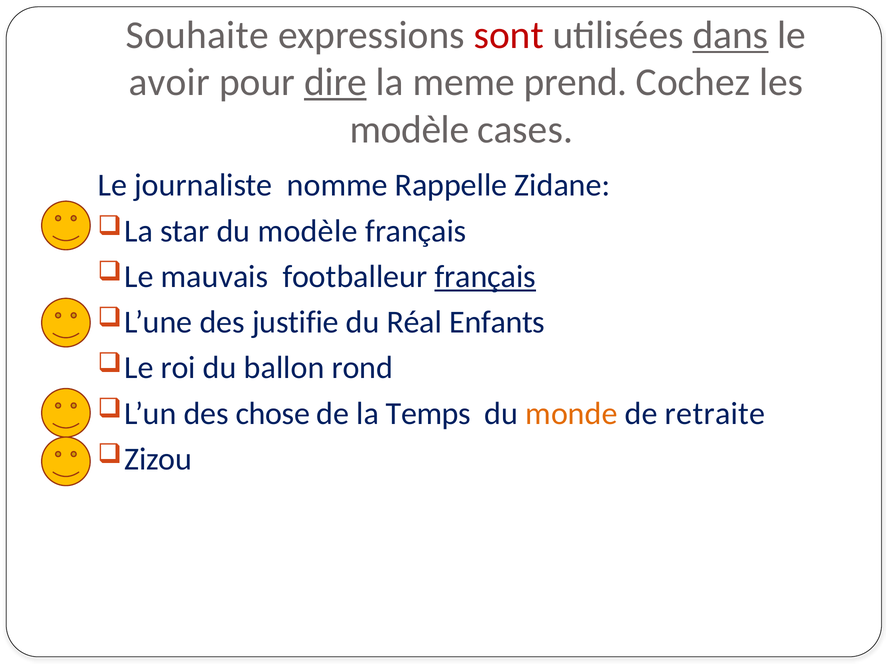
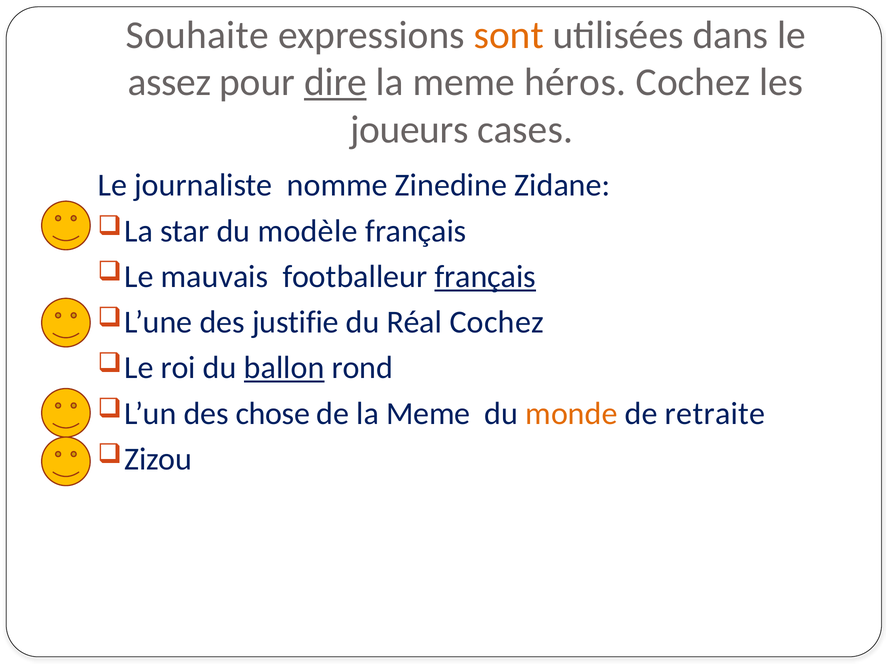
sont colour: red -> orange (509, 35)
dans underline: present -> none (731, 35)
avoir: avoir -> assez (170, 82)
prend: prend -> héros (575, 82)
modèle: modèle -> joueurs (409, 130)
Rappelle: Rappelle -> Zinedine (451, 185)
Réal Enfants: Enfants -> Cochez (497, 322)
ballon underline: none -> present (284, 368)
de la Temps: Temps -> Meme (428, 414)
